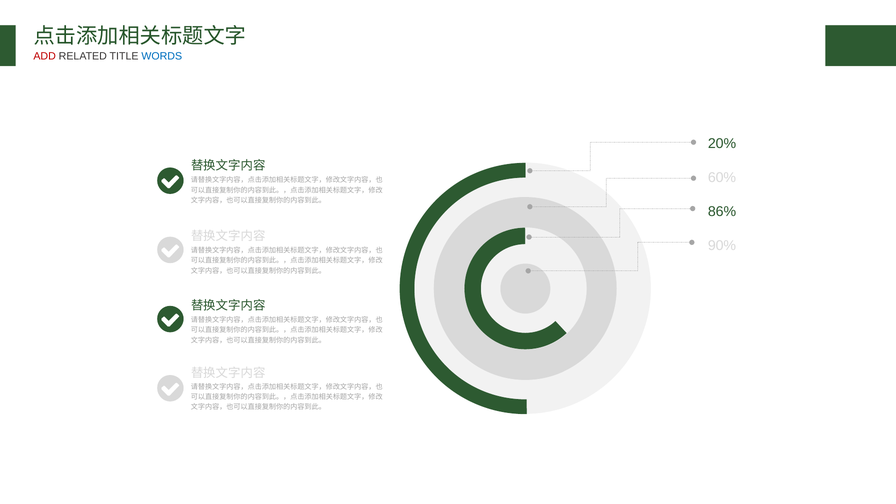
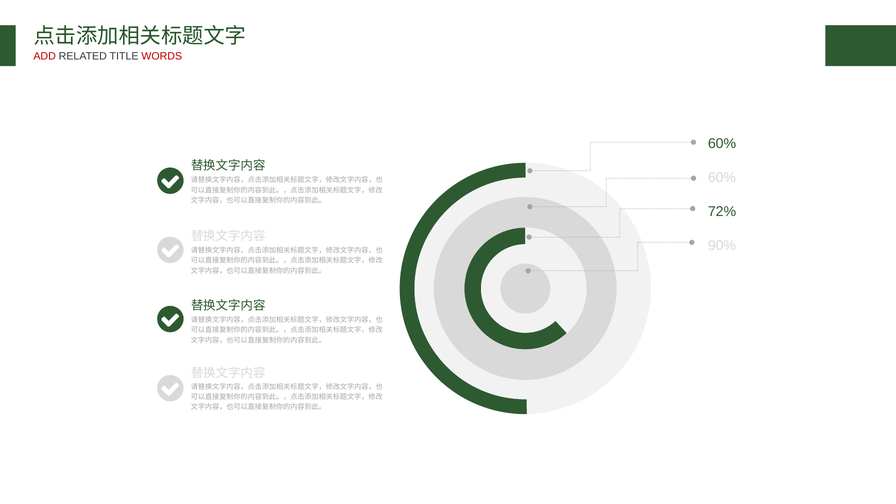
WORDS colour: blue -> red (162, 56)
20%: 20% -> 60% (722, 143)
86%: 86% -> 72% (722, 212)
